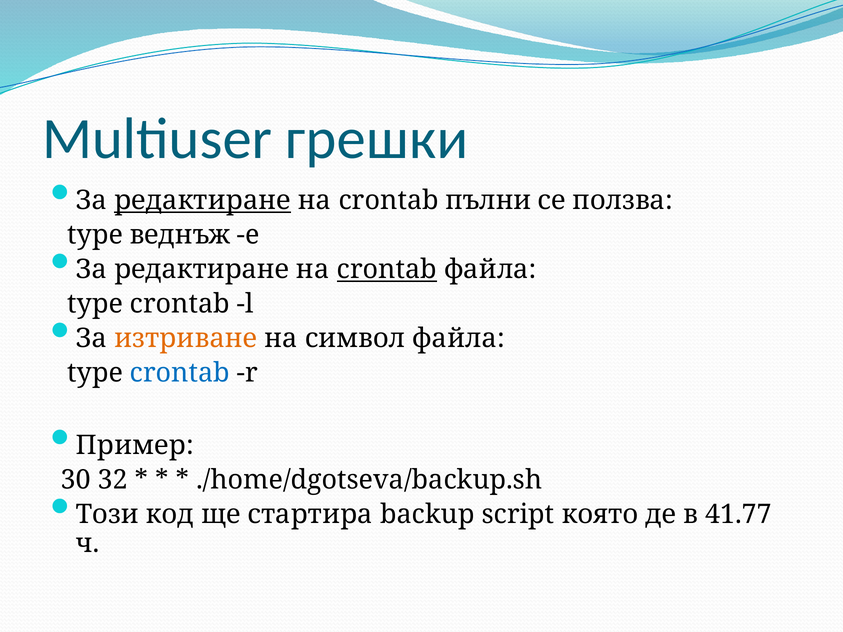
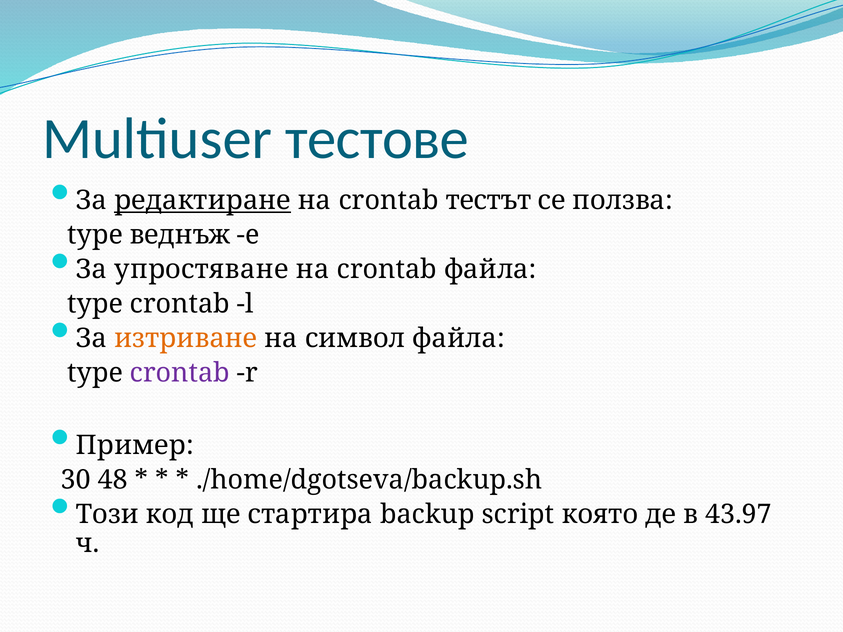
грешки: грешки -> тестове (377, 139)
пълни: пълни -> тестът (489, 201)
редактиране: редактиране -> упростяване (201, 270)
crontab underline: present -> none (387, 270)
crontab colour: blue -> purple (180, 373)
32: 32 -> 48 (113, 480)
41.77: 41.77 -> 43.97 (739, 514)
